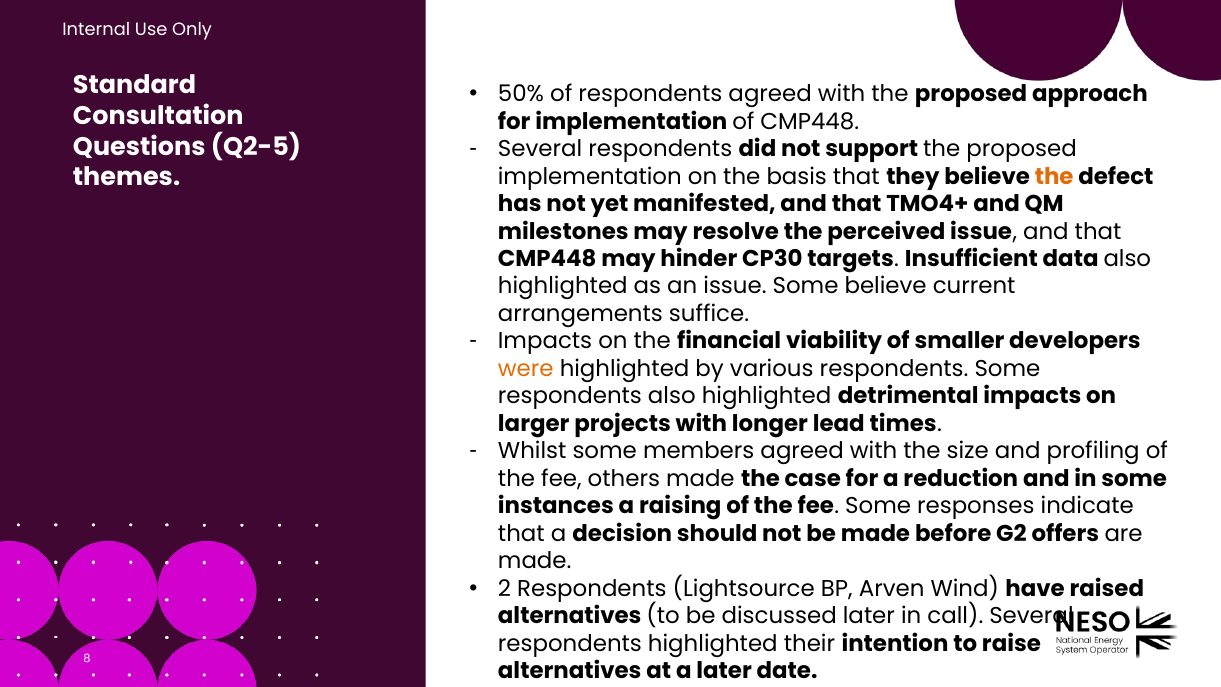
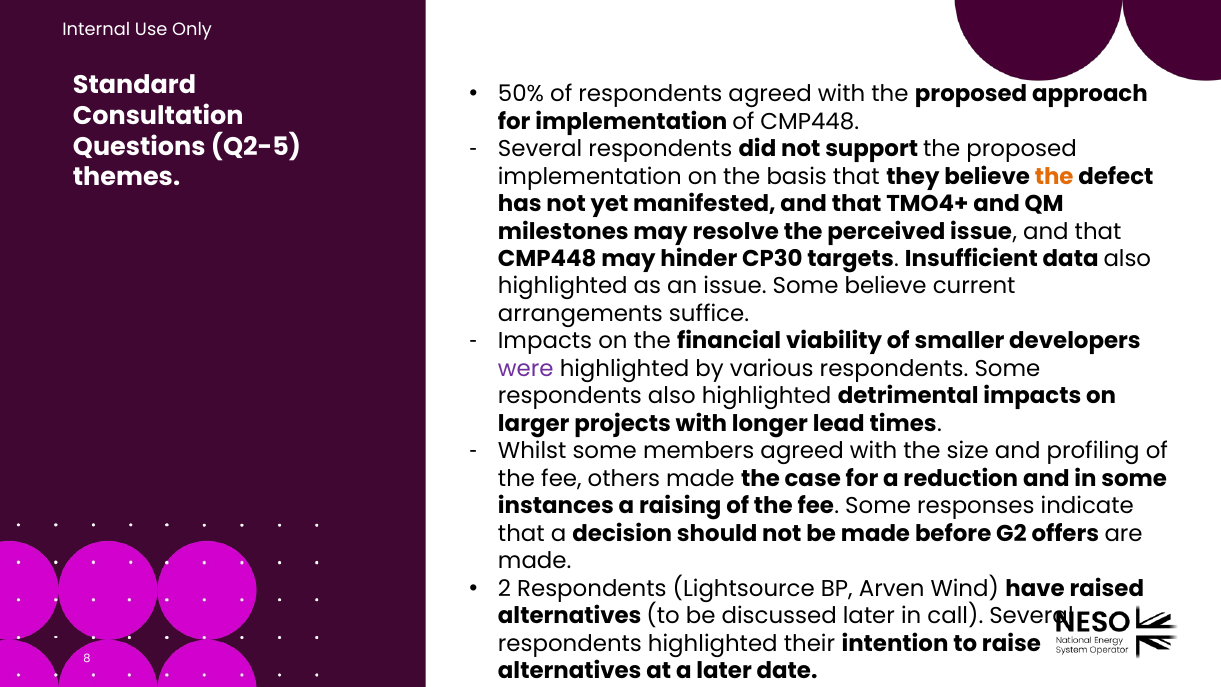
were colour: orange -> purple (526, 369)
